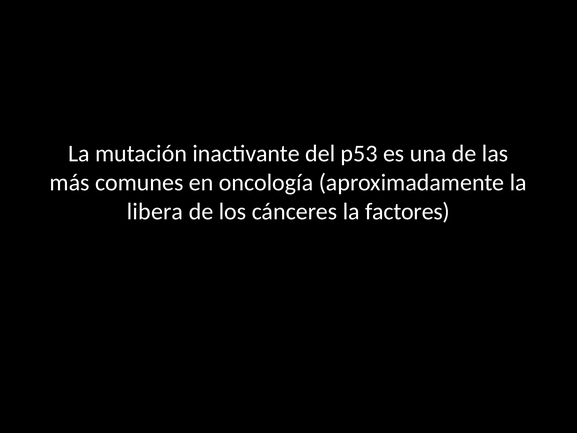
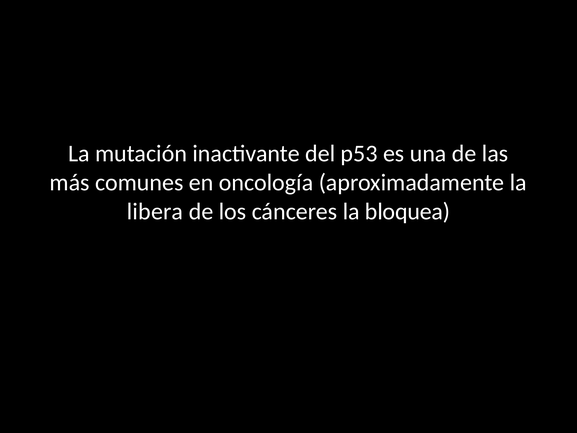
factores: factores -> bloquea (408, 211)
